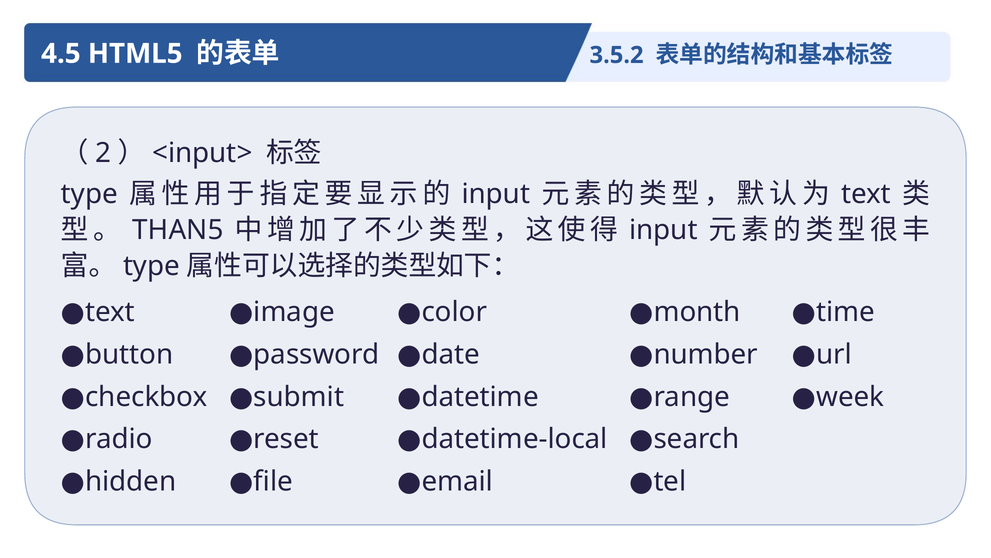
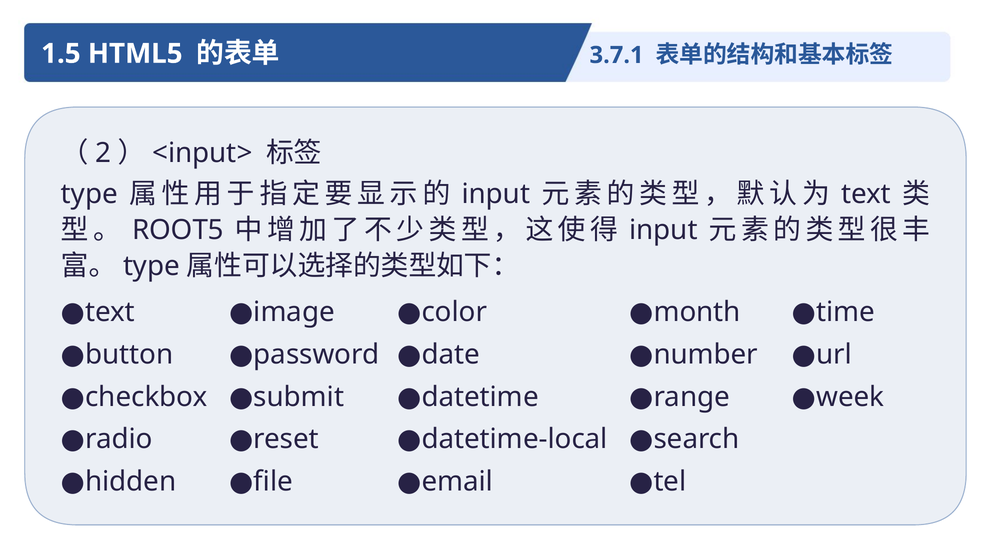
4.5: 4.5 -> 1.5 (61, 54)
3.5.2: 3.5.2 -> 3.7.1 (617, 55)
THAN5: THAN5 -> ROOT5 (178, 230)
